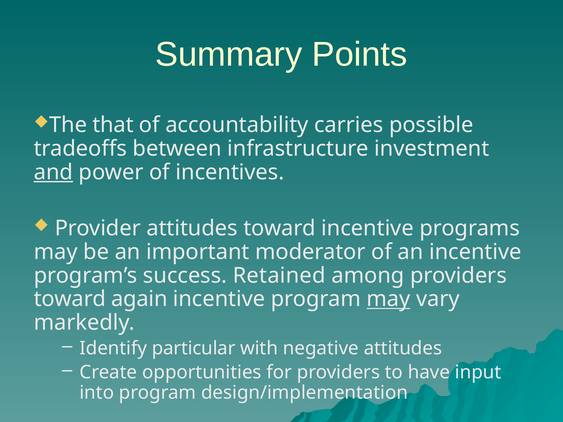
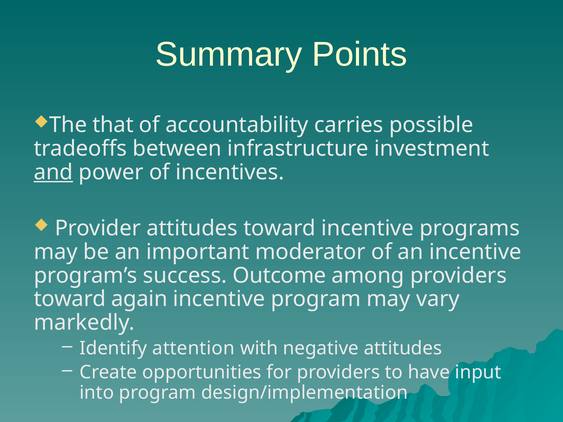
Retained: Retained -> Outcome (279, 276)
may underline: present -> none (388, 299)
particular: particular -> attention (193, 349)
